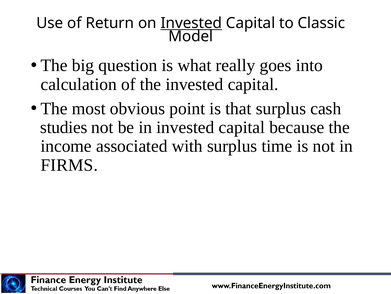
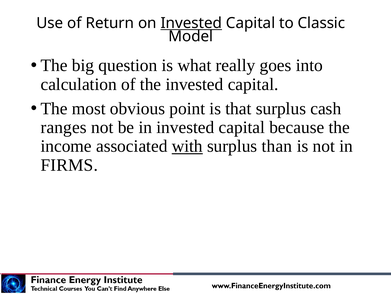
studies: studies -> ranges (64, 127)
with underline: none -> present (187, 146)
time: time -> than (277, 146)
